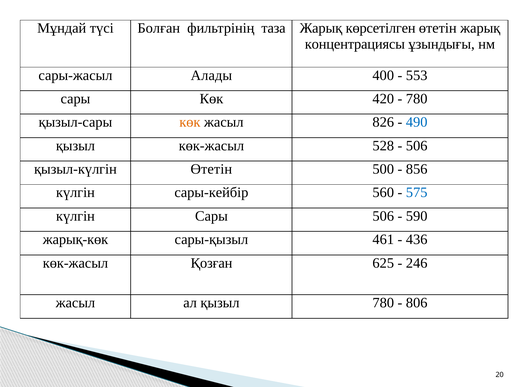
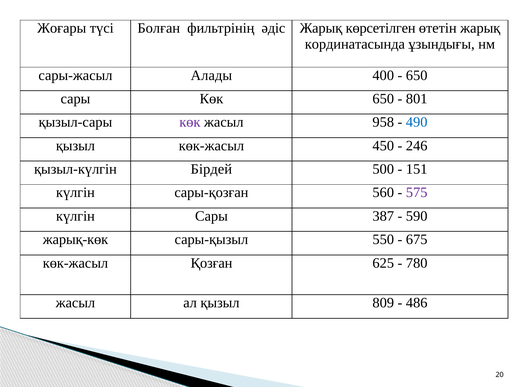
Мұндай: Мұндай -> Жоғары (62, 28)
таза: таза -> әдіс (273, 28)
концентрациясы: концентрациясы -> кординатасында (355, 44)
553: 553 -> 650 (417, 75)
Көк 420: 420 -> 650 (383, 99)
780: 780 -> 801 (417, 99)
көк colour: orange -> purple (190, 122)
826: 826 -> 958 (383, 122)
528: 528 -> 450 (383, 146)
506: 506 -> 246 (417, 146)
қызыл-күлгін Өтетін: Өтетін -> Бірдей (211, 169)
856: 856 -> 151 (417, 169)
сары-кейбір: сары-кейбір -> сары-қозған (211, 193)
575 colour: blue -> purple (417, 193)
Сары 506: 506 -> 387 (383, 216)
461: 461 -> 550 (383, 240)
436: 436 -> 675 (417, 240)
246: 246 -> 780 (417, 263)
қызыл 780: 780 -> 809 (383, 303)
806: 806 -> 486 (417, 303)
